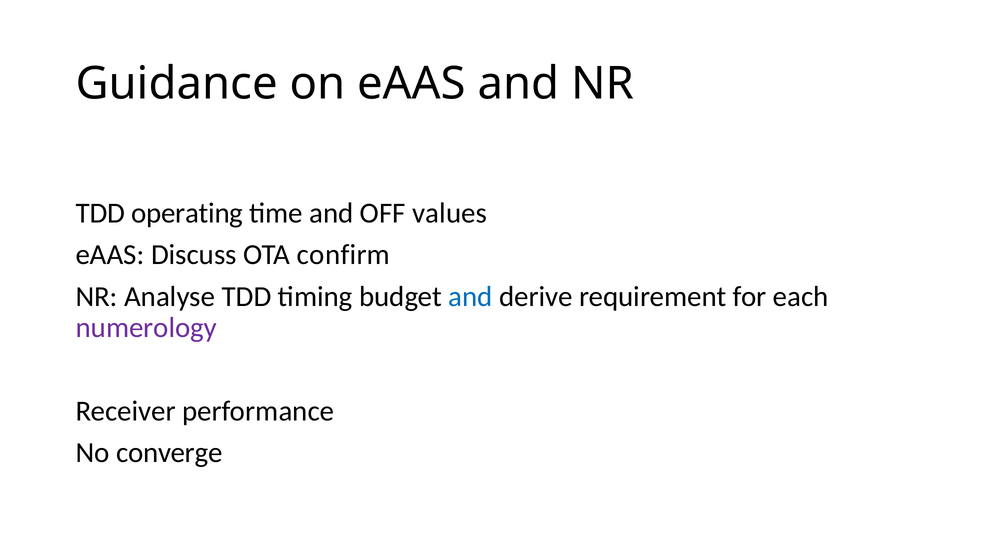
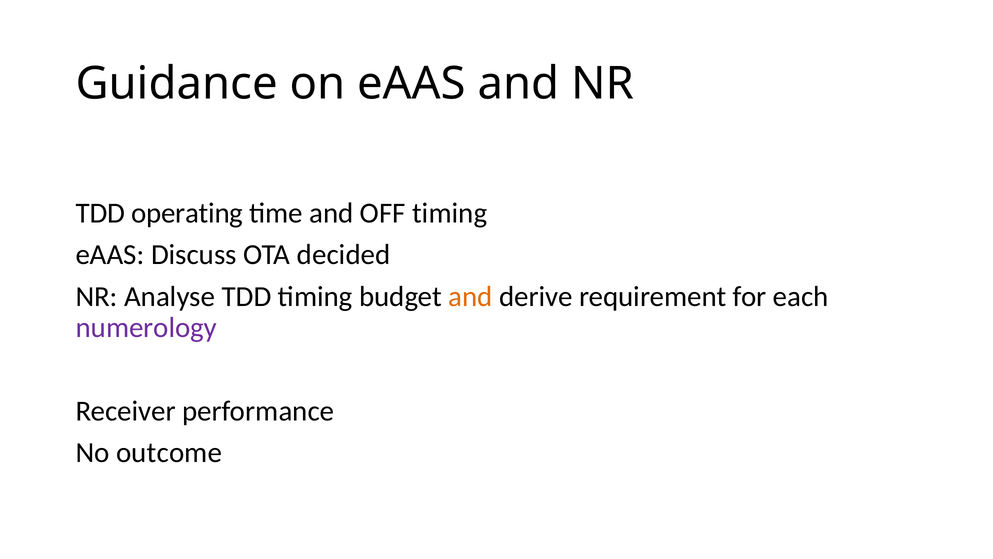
OFF values: values -> timing (450, 213)
confirm: confirm -> decided (344, 255)
and colour: blue -> orange (470, 296)
converge: converge -> outcome (169, 452)
